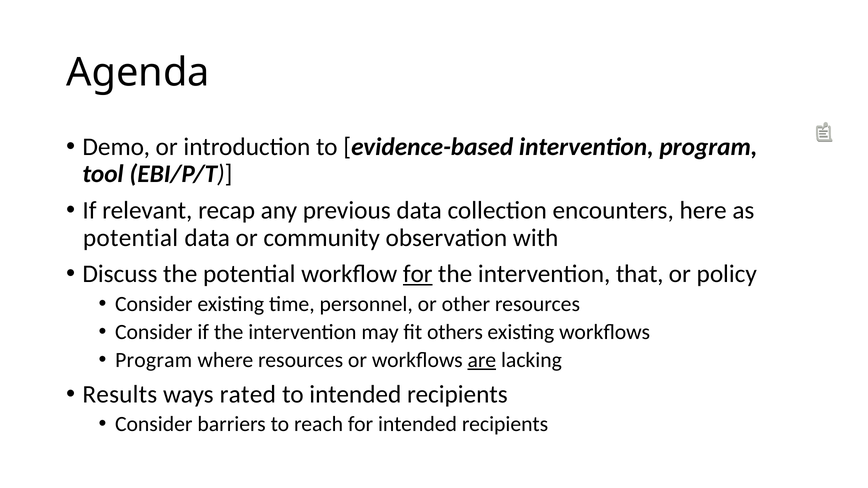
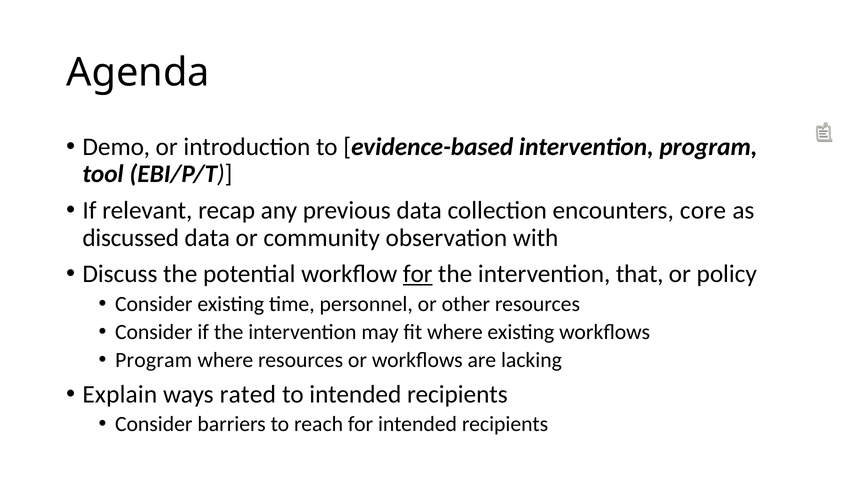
here: here -> core (703, 210)
potential: potential -> discussed (131, 238)
fit others: others -> where (455, 332)
are underline: present -> none (482, 360)
Results: Results -> Explain (120, 394)
